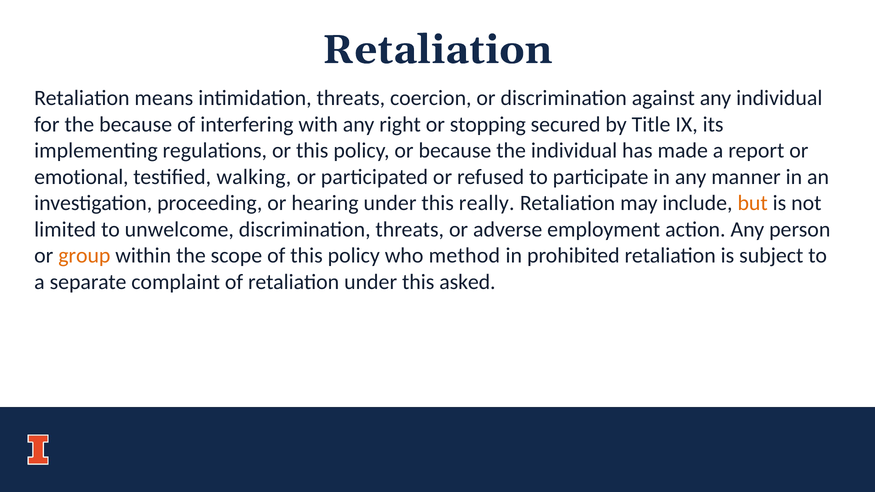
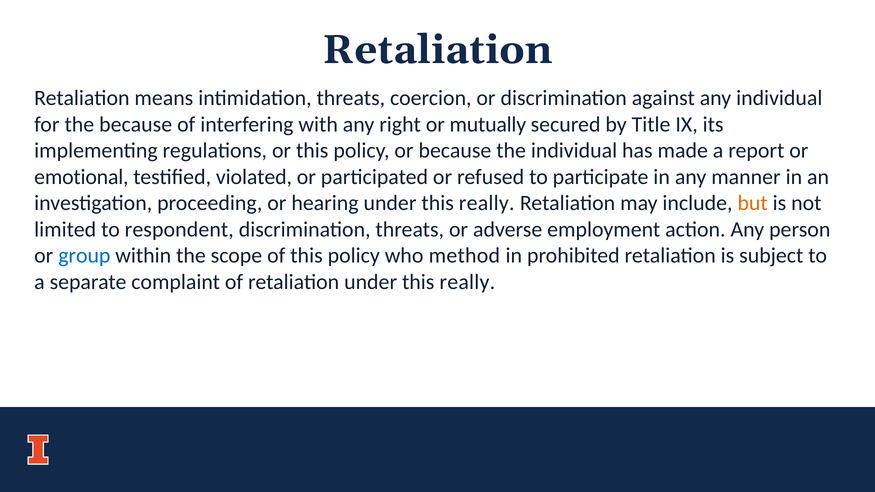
stopping: stopping -> mutually (488, 125)
walking: walking -> violated (254, 177)
unwelcome: unwelcome -> respondent (179, 230)
group colour: orange -> blue (84, 256)
retaliation under this asked: asked -> really (467, 282)
